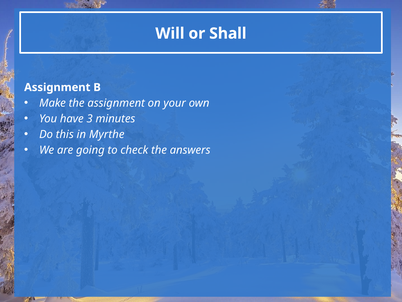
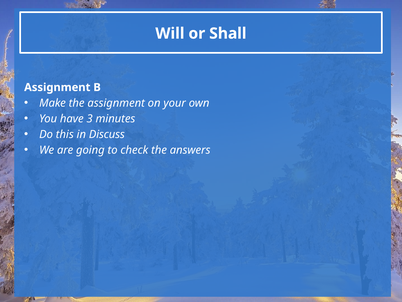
Myrthe: Myrthe -> Discuss (107, 134)
